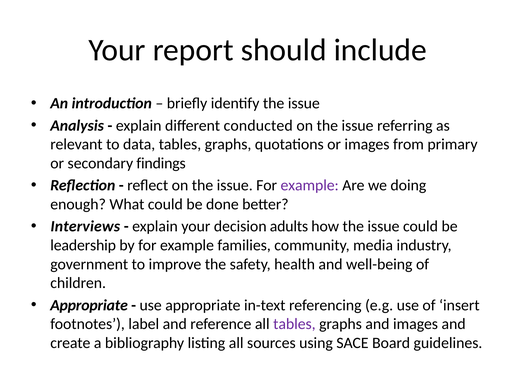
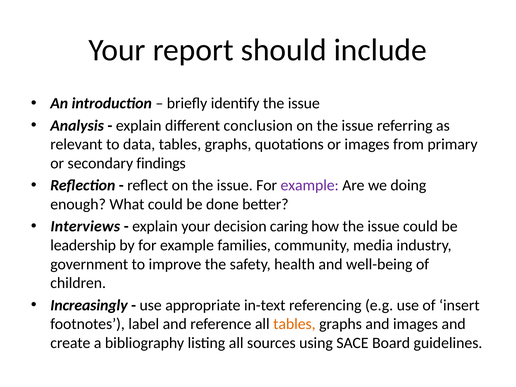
conducted: conducted -> conclusion (258, 126)
adults: adults -> caring (289, 226)
Appropriate: Appropriate -> Increasingly (89, 305)
tables colour: purple -> orange (294, 324)
